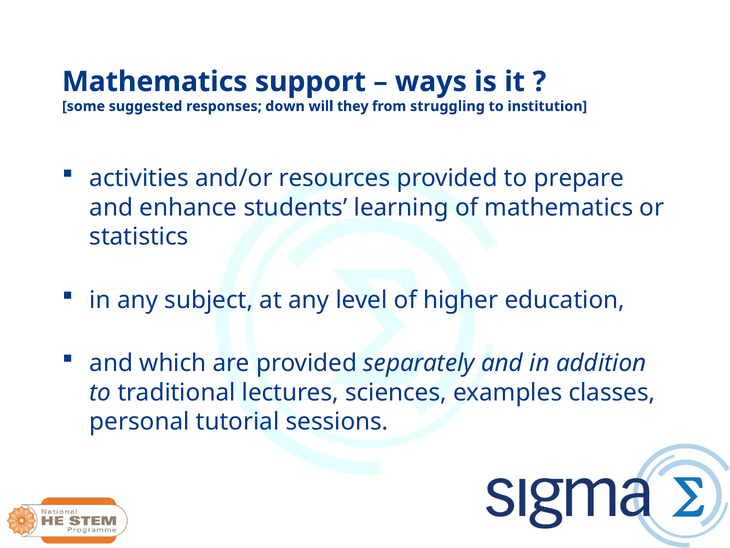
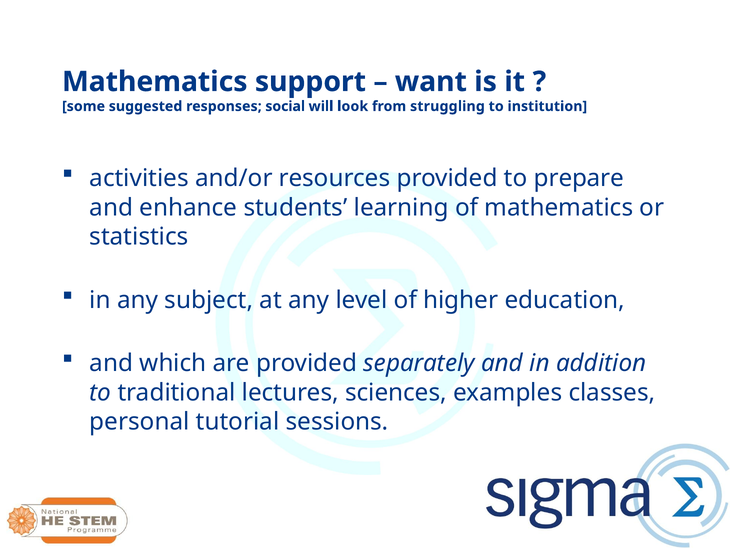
ways: ways -> want (431, 82)
down: down -> social (285, 106)
they: they -> look (353, 106)
